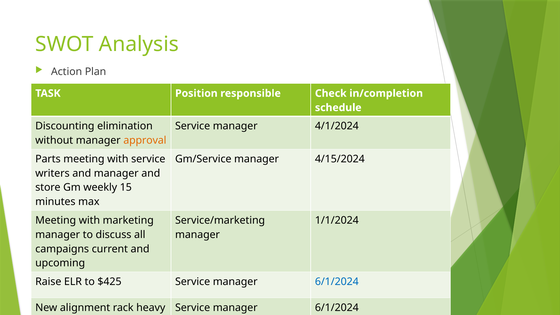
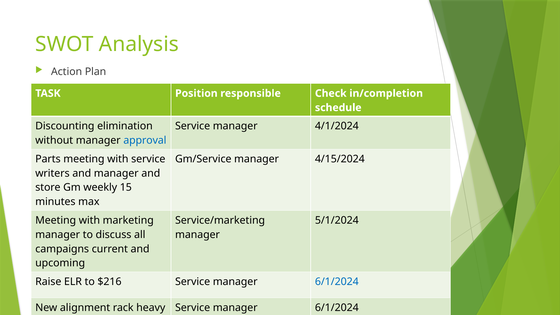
approval colour: orange -> blue (145, 140)
1/1/2024: 1/1/2024 -> 5/1/2024 (337, 220)
$425: $425 -> $216 (109, 282)
